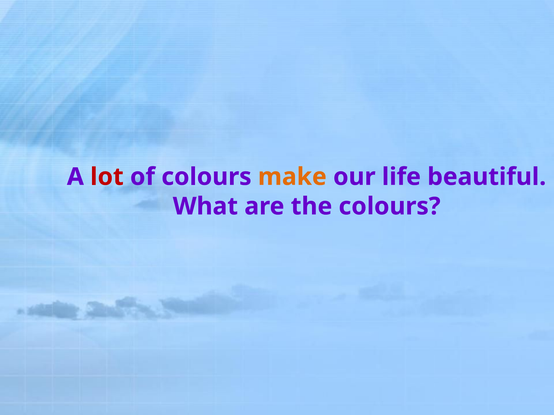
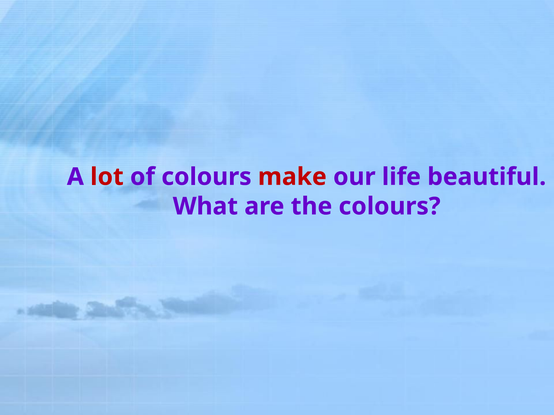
make colour: orange -> red (292, 177)
